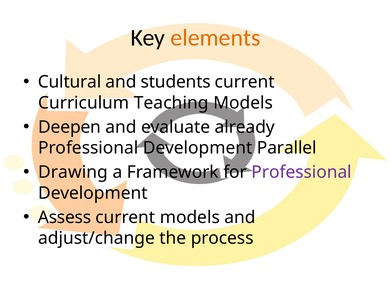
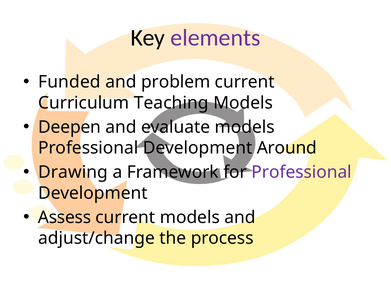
elements colour: orange -> purple (215, 38)
Cultural: Cultural -> Funded (69, 82)
students: students -> problem (176, 82)
evaluate already: already -> models (245, 127)
Parallel: Parallel -> Around (287, 148)
